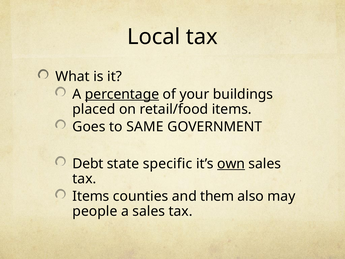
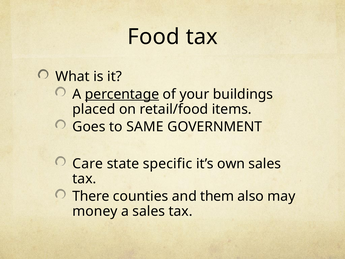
Local: Local -> Food (154, 37)
Debt: Debt -> Care (88, 164)
own underline: present -> none (231, 164)
Items: Items -> There (91, 196)
people: people -> money (95, 211)
